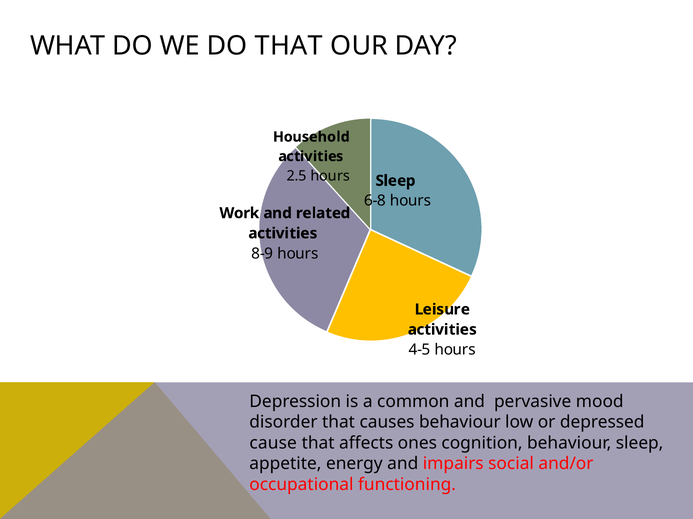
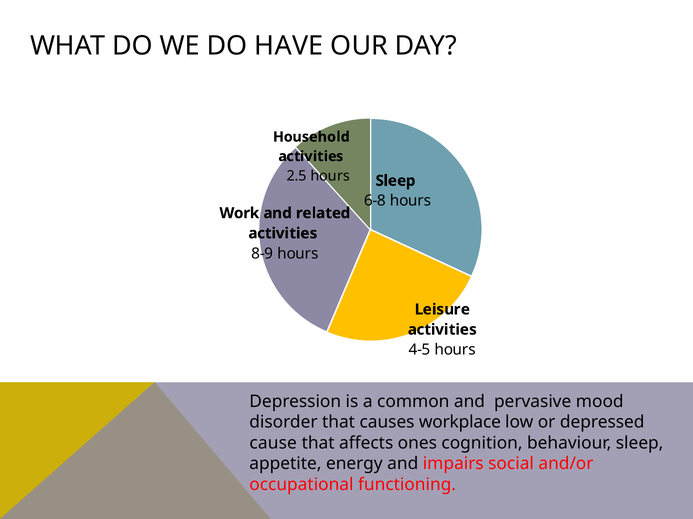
DO THAT: THAT -> HAVE (289, 46)
causes behaviour: behaviour -> workplace (460, 423)
